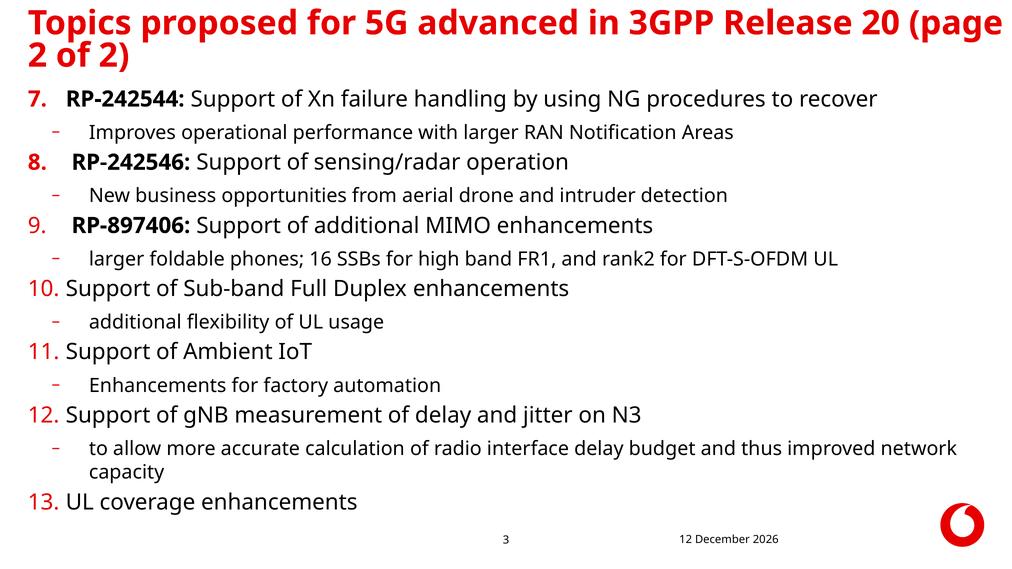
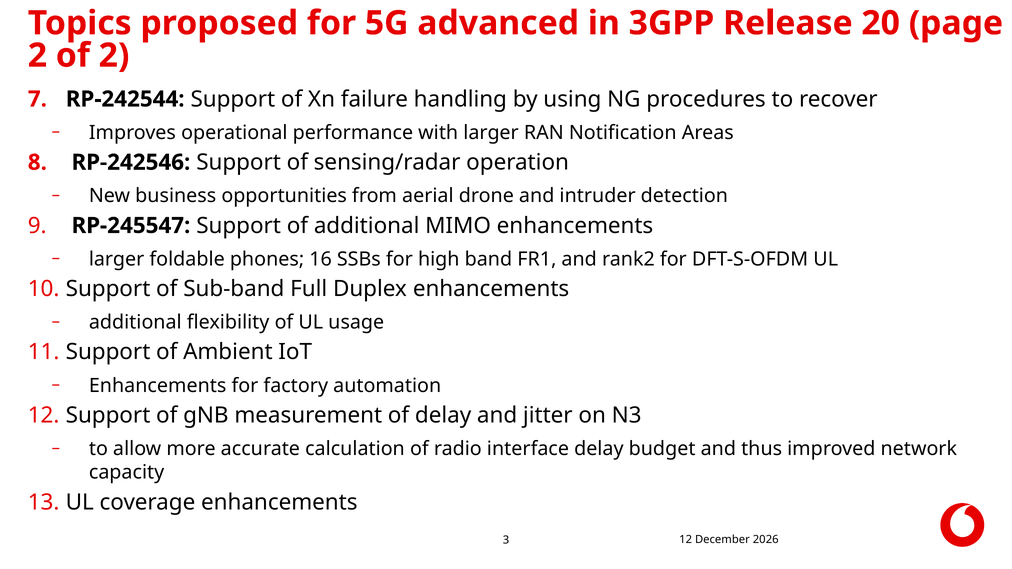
RP-897406: RP-897406 -> RP-245547 (131, 226)
